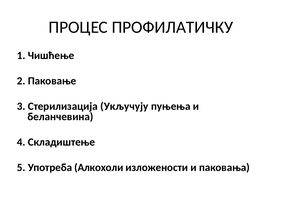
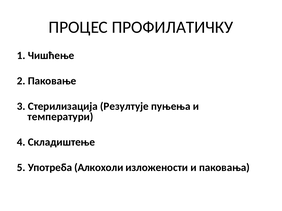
Укључују: Укључују -> Резултује (124, 106)
беланчевина: беланчевина -> температури (60, 117)
